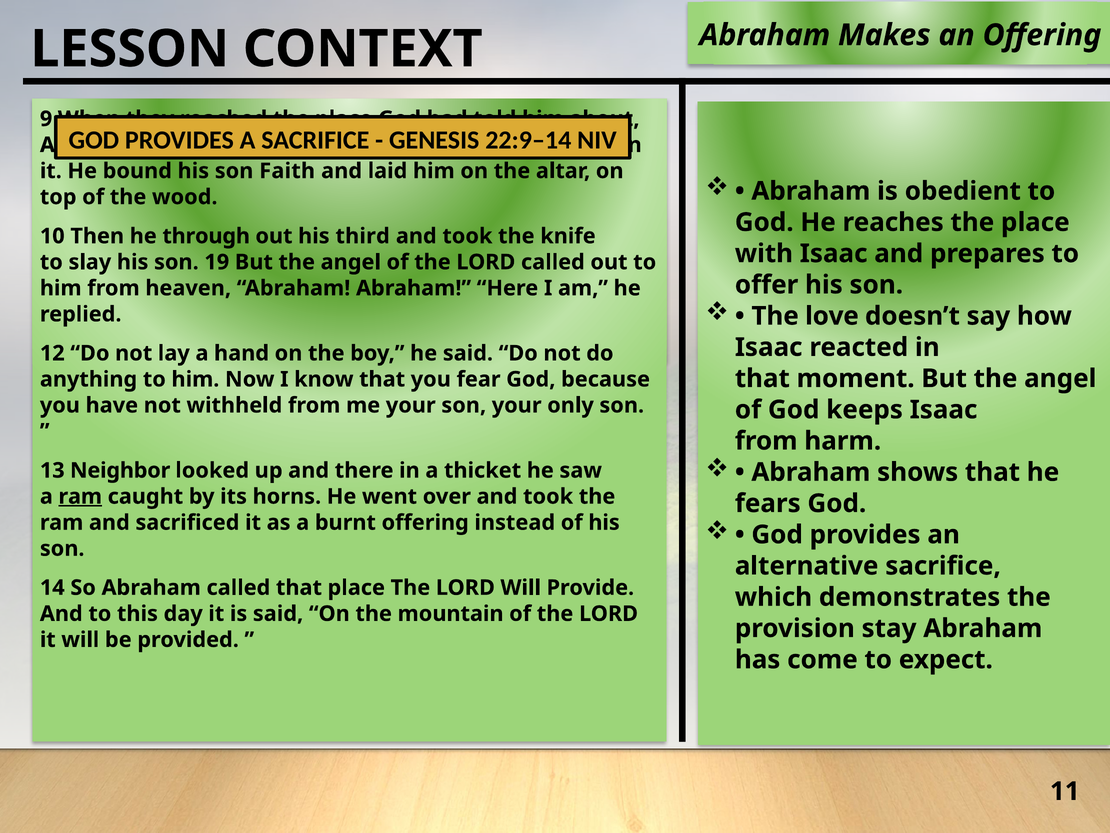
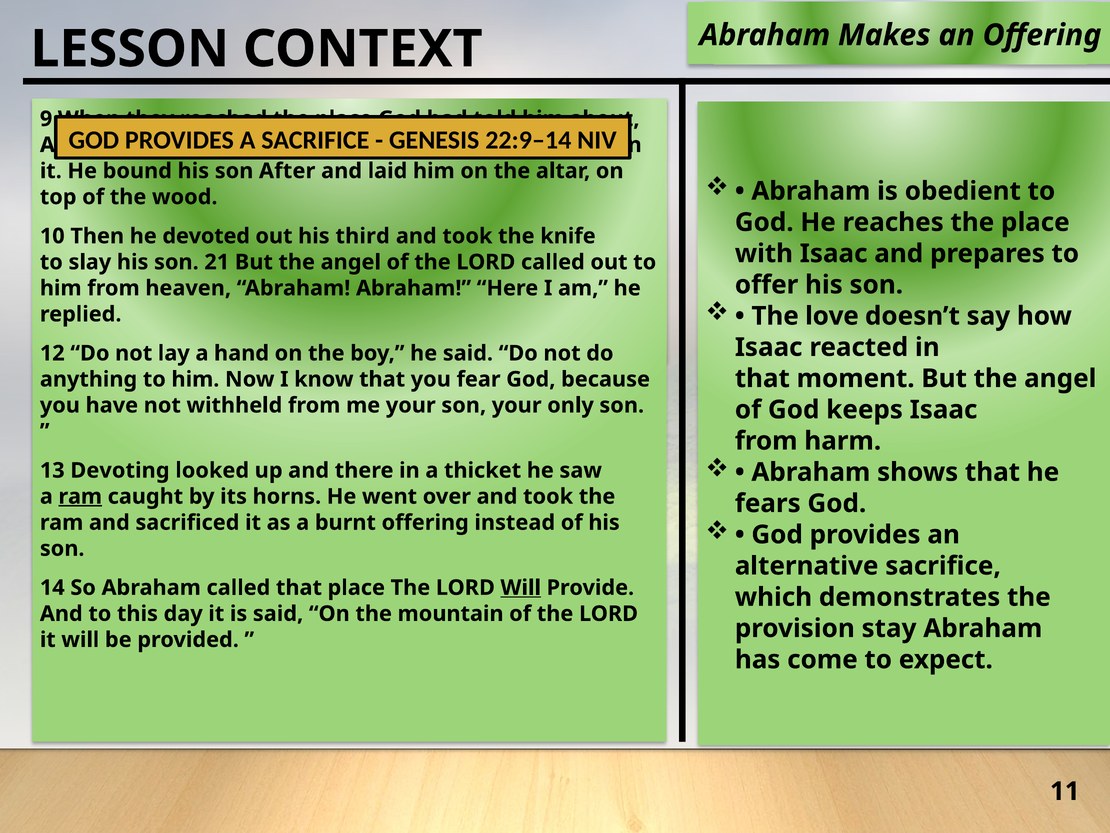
Faith: Faith -> After (287, 171)
through: through -> devoted (206, 236)
19: 19 -> 21 (217, 262)
Neighbor: Neighbor -> Devoting (120, 470)
Will underline: none -> present (521, 587)
